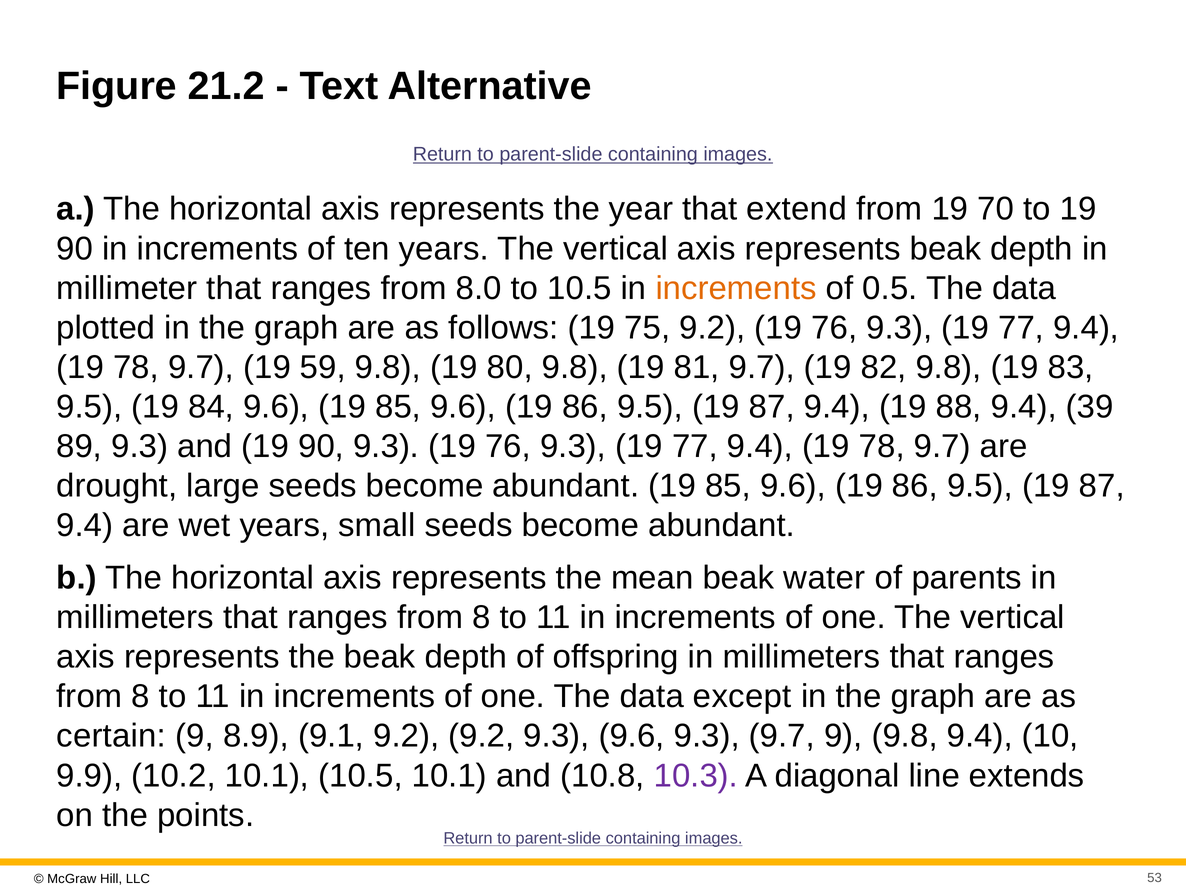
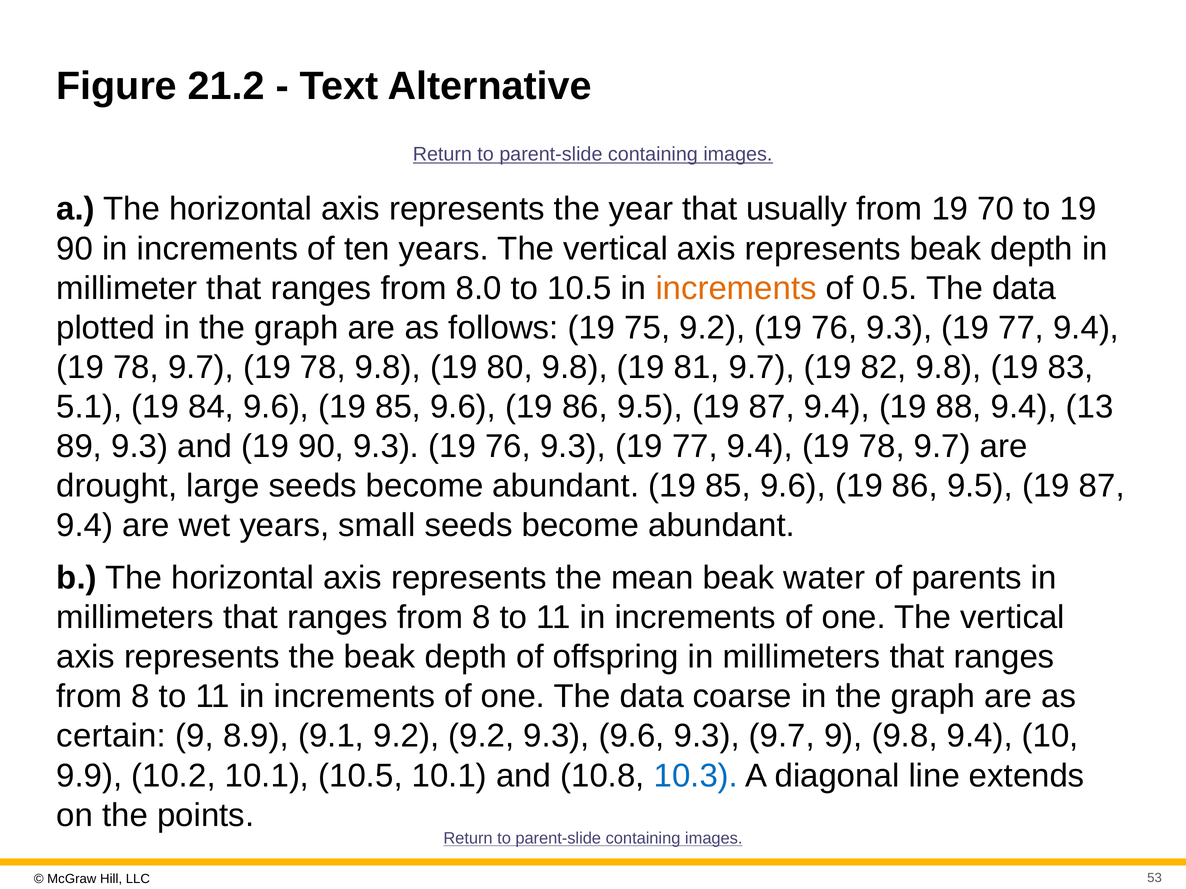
extend: extend -> usually (797, 209)
9.7 19 59: 59 -> 78 (323, 367)
9.5: 9.5 -> 5.1 (89, 407)
39: 39 -> 13 (1090, 407)
except: except -> coarse (742, 697)
10.3 colour: purple -> blue (696, 776)
